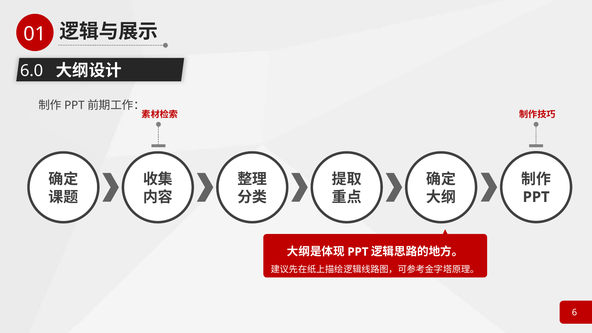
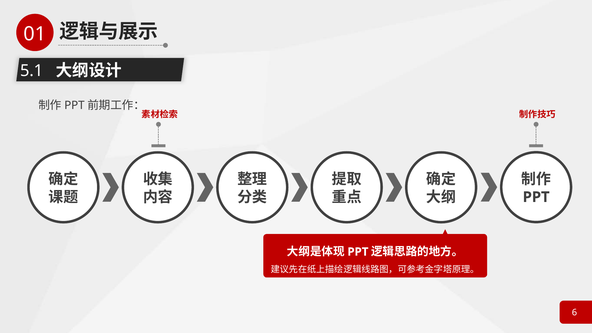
6.0: 6.0 -> 5.1 (32, 71)
